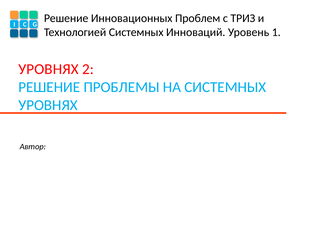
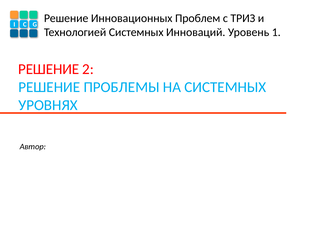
УРОВНЯХ: УРОВНЯХ -> РЕШЕНИЕ (49, 69)
